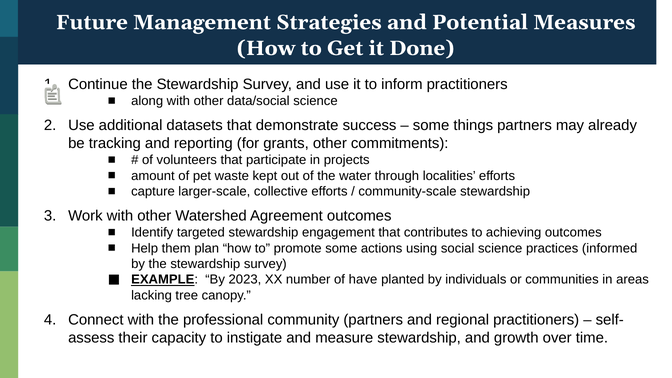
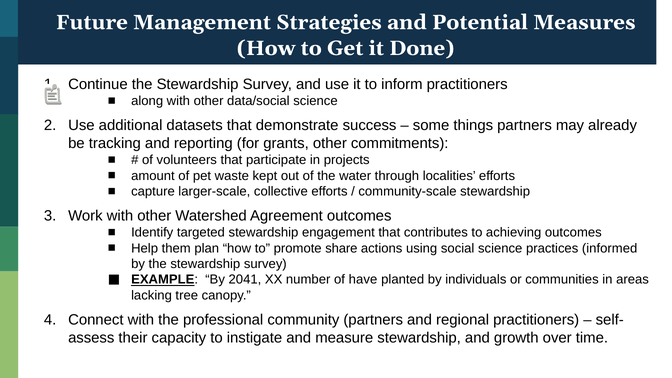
promote some: some -> share (341, 248)
2023: 2023 -> 2041 (245, 280)
